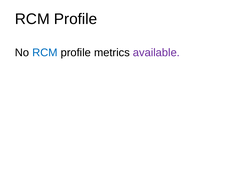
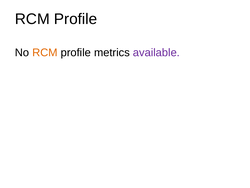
RCM colour: blue -> orange (45, 52)
